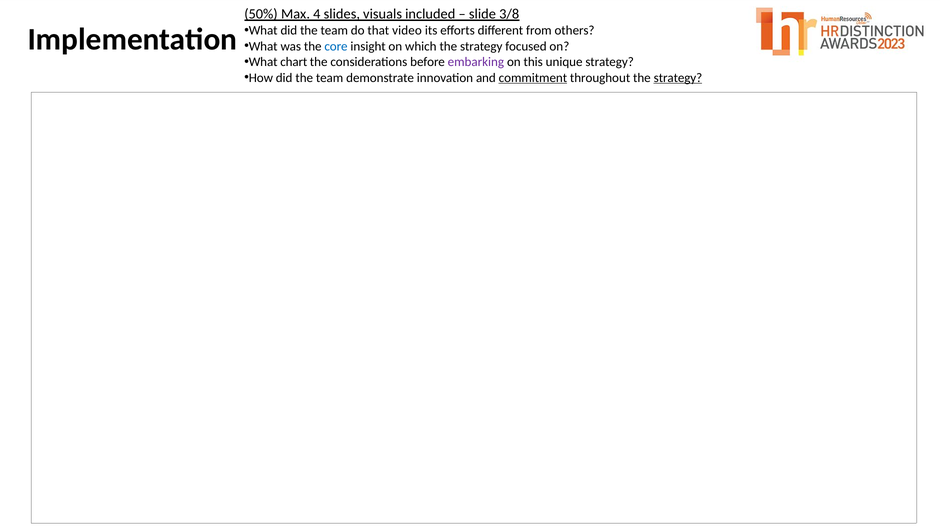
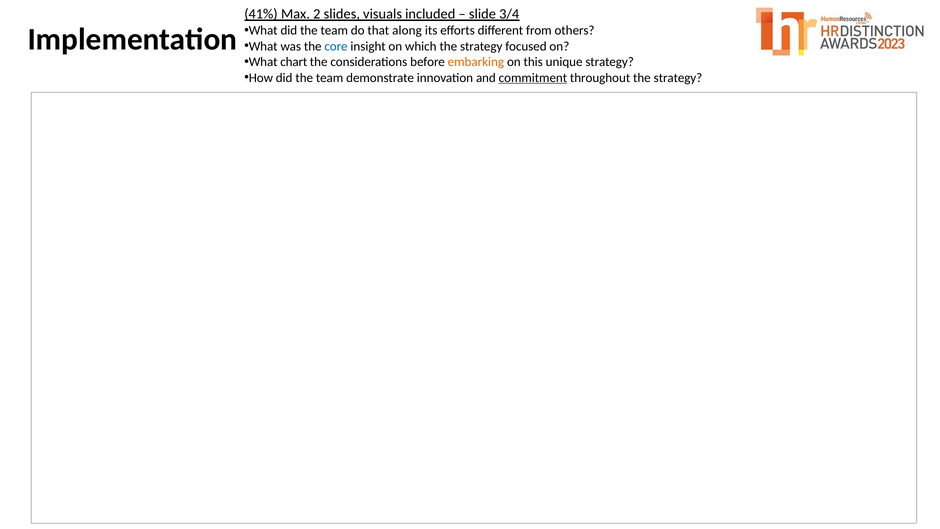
50%: 50% -> 41% (261, 14)
4: 4 -> 2 (317, 14)
3/8: 3/8 -> 3/4 (509, 14)
video: video -> along (407, 31)
embarking colour: purple -> orange (476, 62)
strategy underline: present -> none (678, 78)
